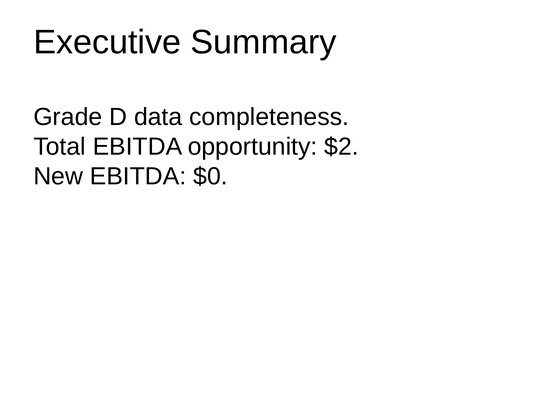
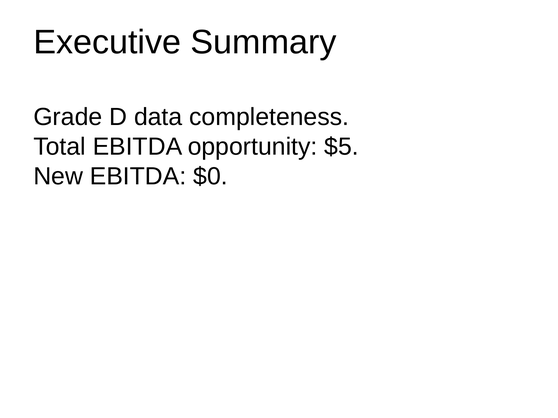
$2: $2 -> $5 (341, 147)
